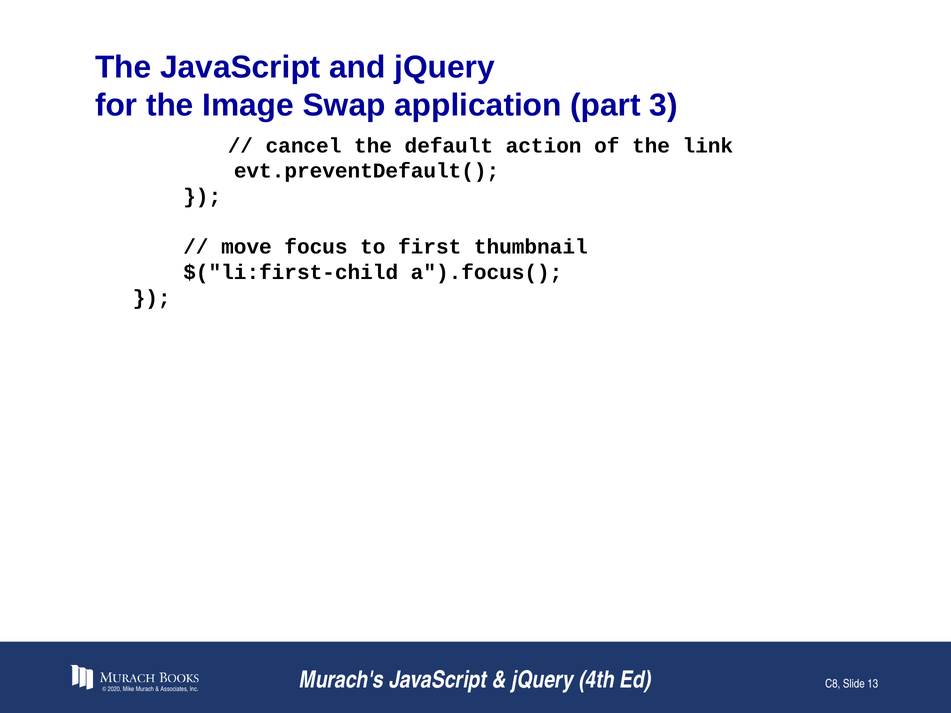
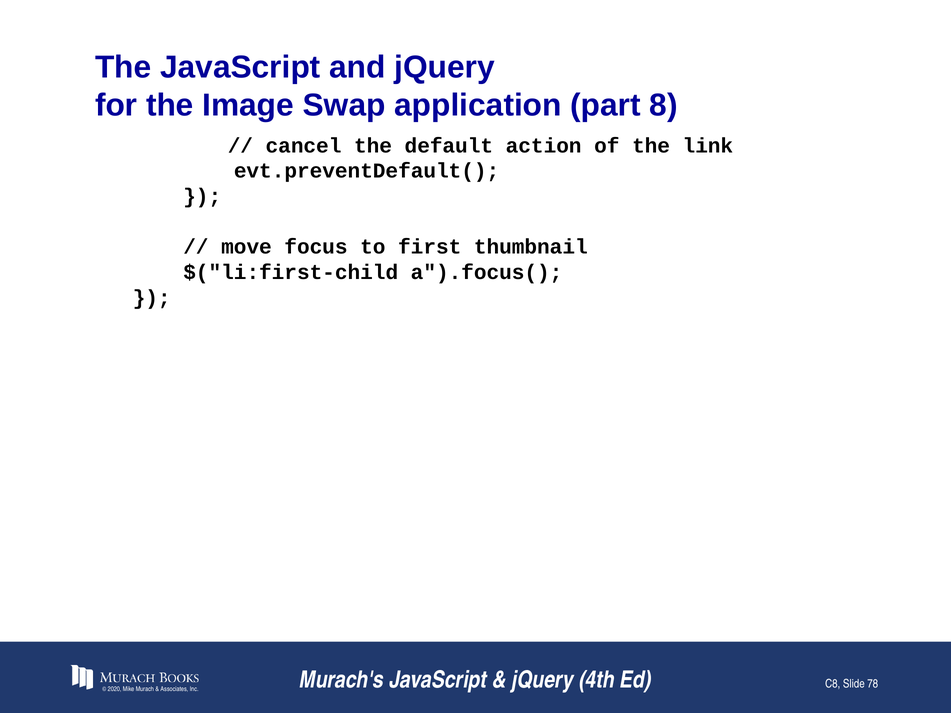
3: 3 -> 8 (664, 105)
13: 13 -> 78 (873, 684)
